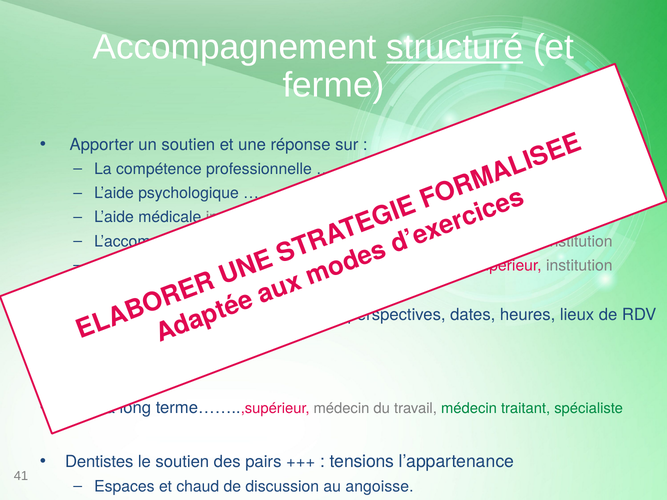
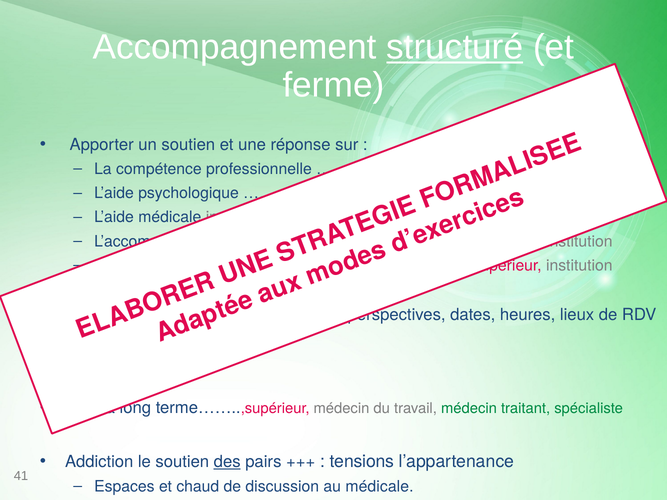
Dentistes: Dentistes -> Addiction (99, 462)
des underline: none -> present (227, 462)
au angoisse: angoisse -> médicale (379, 487)
